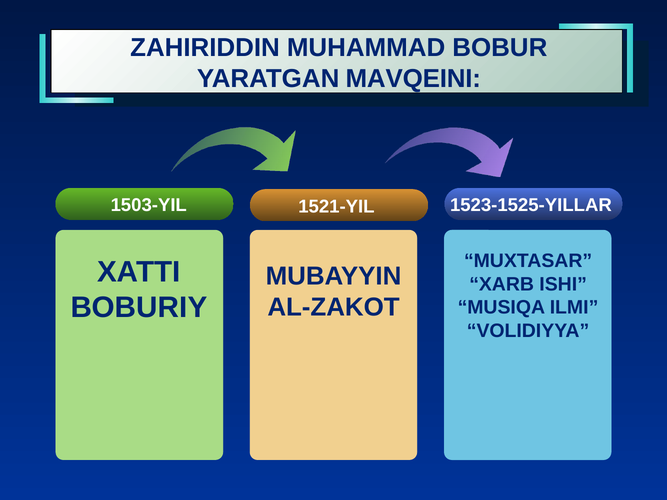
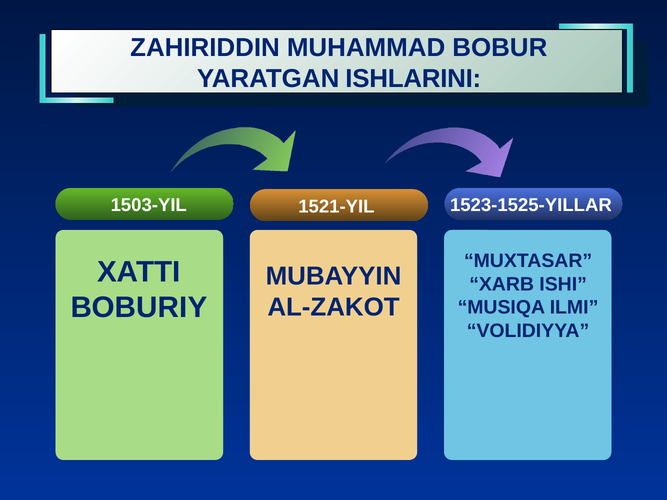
MAVQEINI: MAVQEINI -> ISHLARINI (413, 79)
